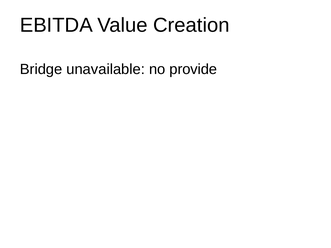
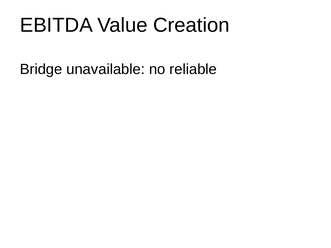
provide: provide -> reliable (193, 69)
